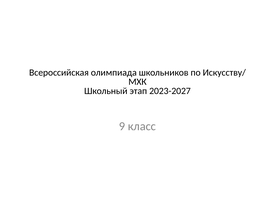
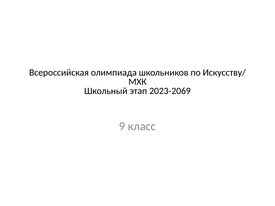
2023-2027: 2023-2027 -> 2023-2069 (170, 91)
